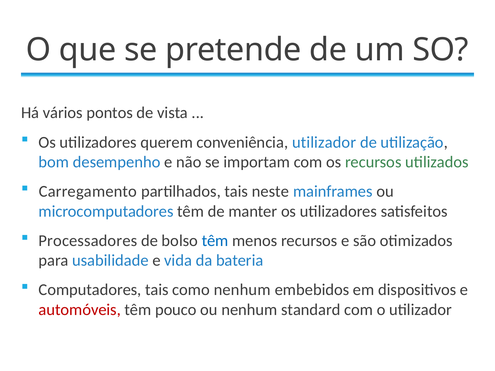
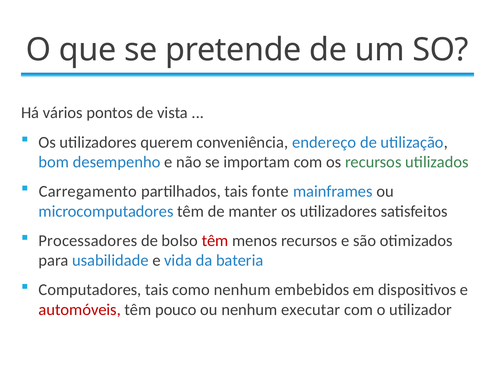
conveniência utilizador: utilizador -> endereço (324, 142)
neste: neste -> fonte (270, 192)
têm colour: blue -> red (215, 241)
standard: standard -> executar (311, 310)
